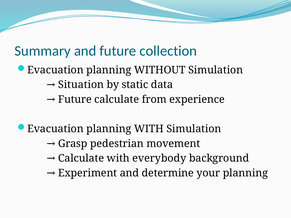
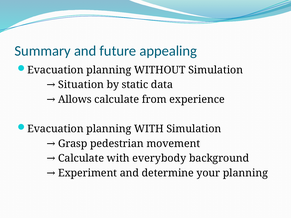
collection: collection -> appealing (168, 51)
Future: Future -> Allows (75, 100)
